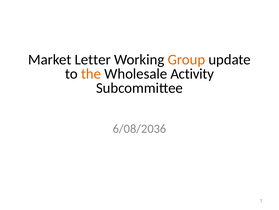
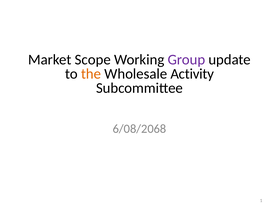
Letter: Letter -> Scope (93, 59)
Group colour: orange -> purple (186, 59)
6/08/2036: 6/08/2036 -> 6/08/2068 (139, 128)
